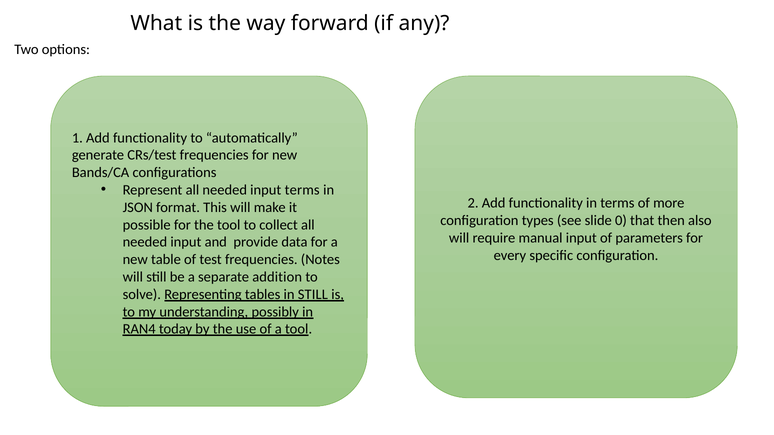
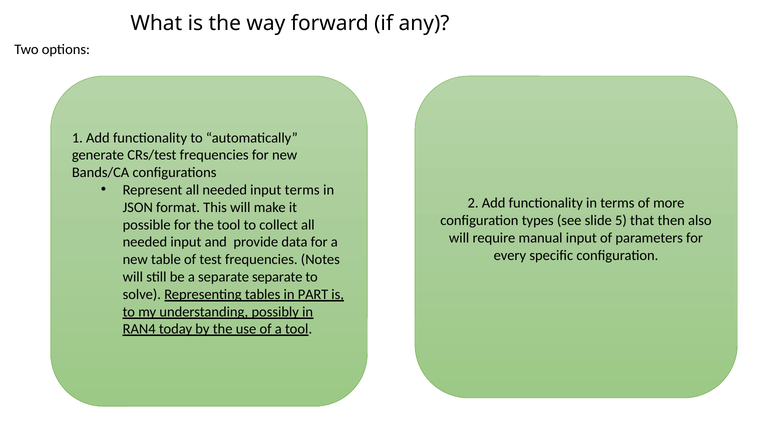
0: 0 -> 5 (621, 221)
separate addition: addition -> separate (277, 277)
in STILL: STILL -> PART (313, 295)
